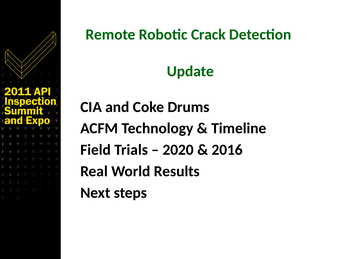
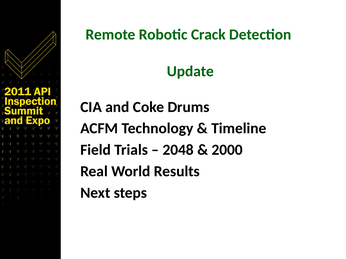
2020: 2020 -> 2048 (178, 150)
2016: 2016 -> 2000 (227, 150)
